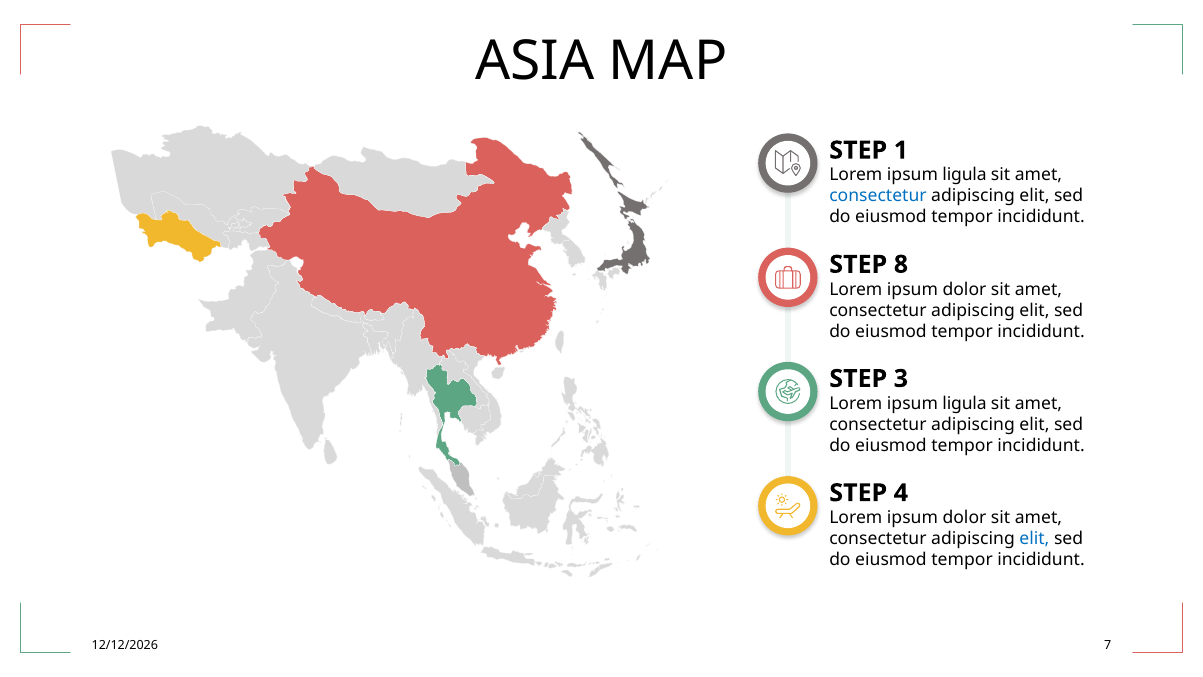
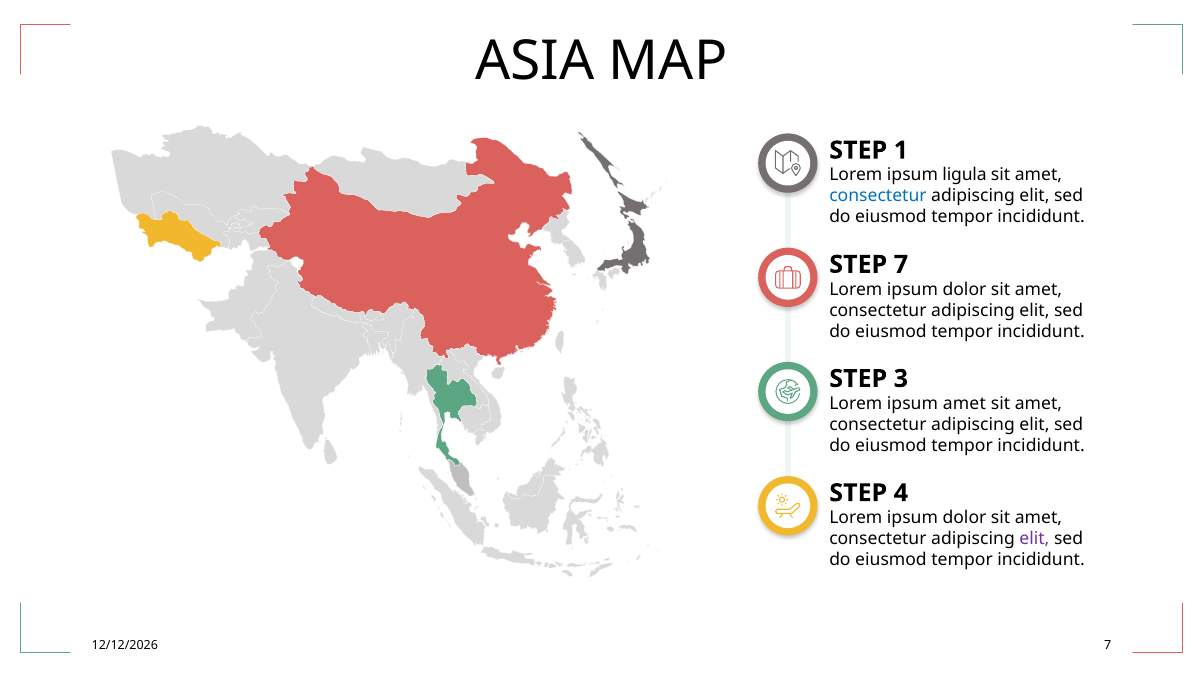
STEP 8: 8 -> 7 (901, 264)
ligula: ligula -> amet (964, 403)
elit colour: blue -> purple (1034, 539)
